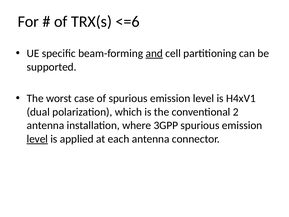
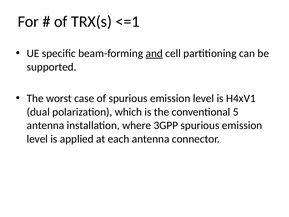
<=6: <=6 -> <=1 (128, 22)
2: 2 -> 5 (236, 112)
level underline: present -> none (37, 139)
